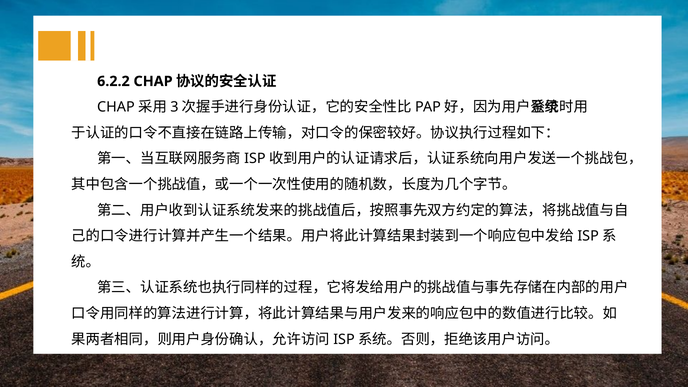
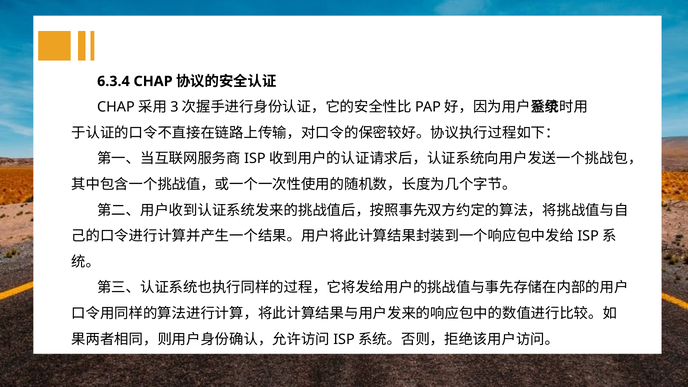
6.2.2: 6.2.2 -> 6.3.4 (113, 81)
